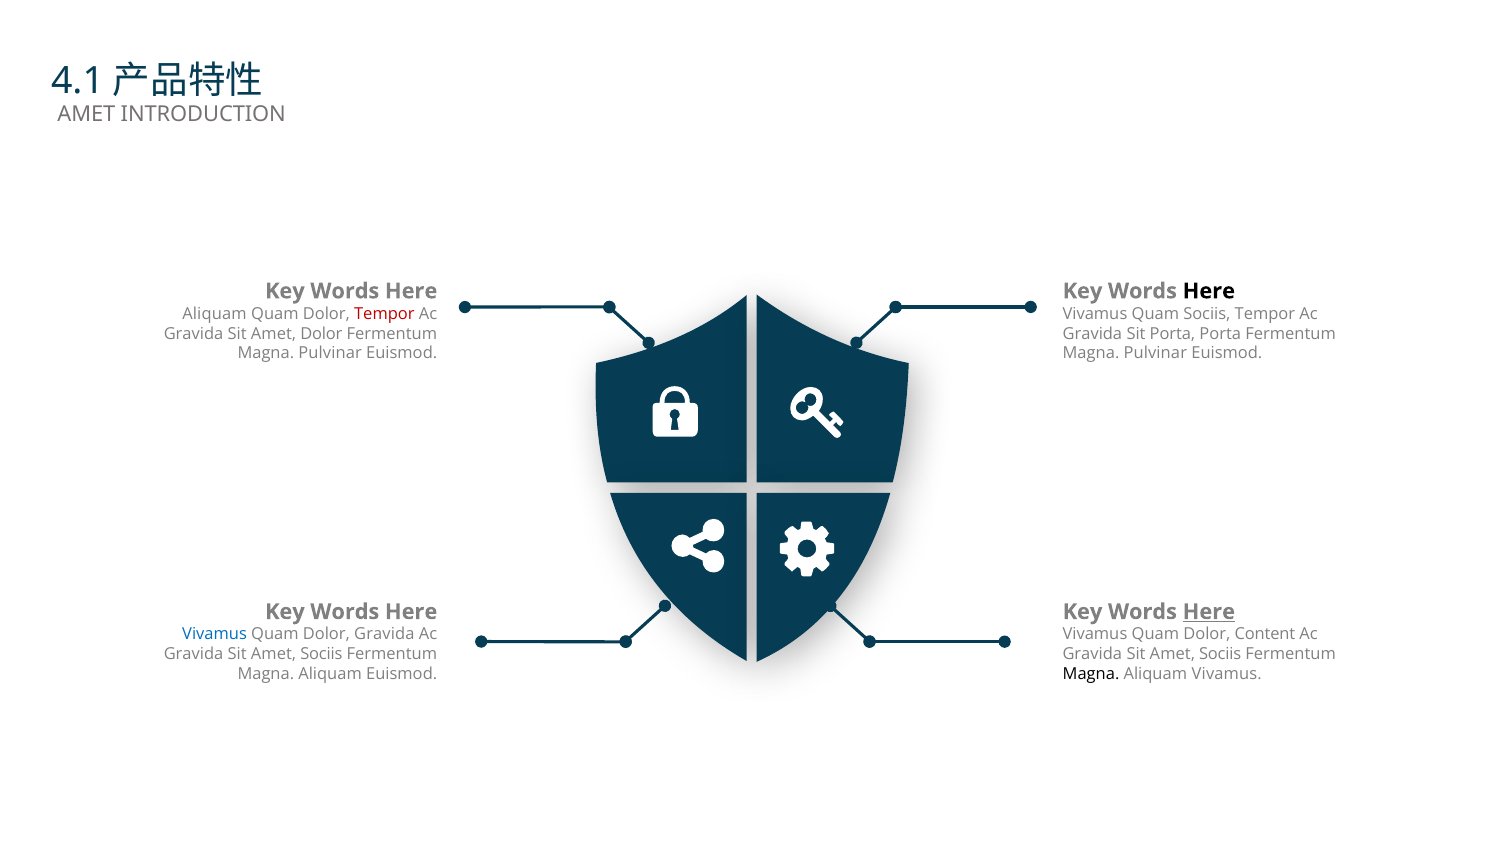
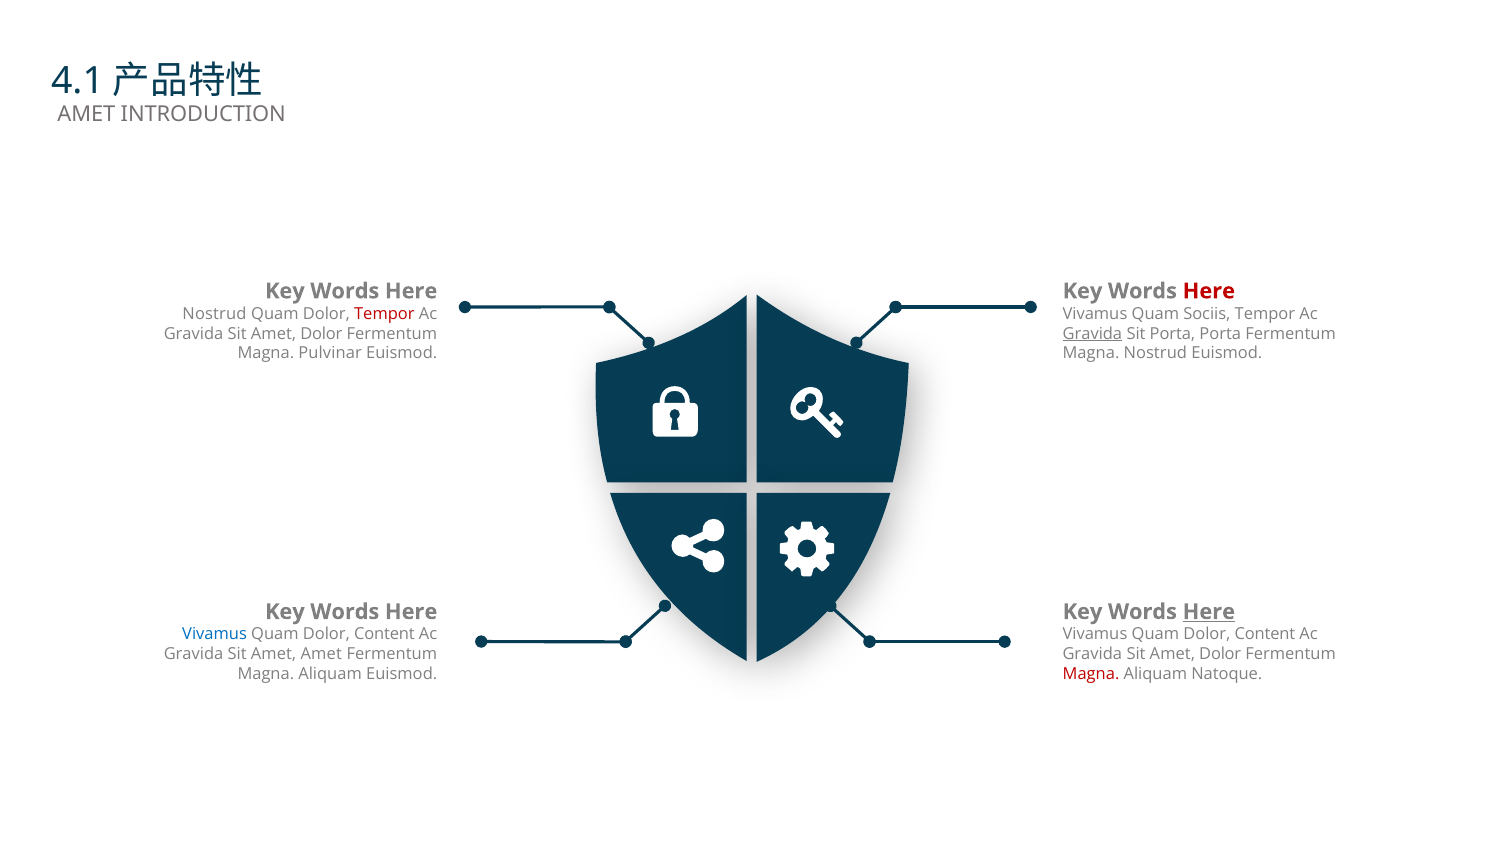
Here colour: black -> red (1209, 291)
Aliquam: Aliquam -> Nostrud (214, 314)
Gravida underline: none -> present (1092, 334)
Pulvinar: Pulvinar -> Nostrud (1155, 353)
Gravida: Gravida -> Content (384, 634)
Sociis: Sociis -> Amet (321, 654)
Sociis: Sociis -> Dolor (1220, 654)
Magna colour: black -> red (1091, 674)
Aliquam Vivamus: Vivamus -> Natoque (1227, 674)
